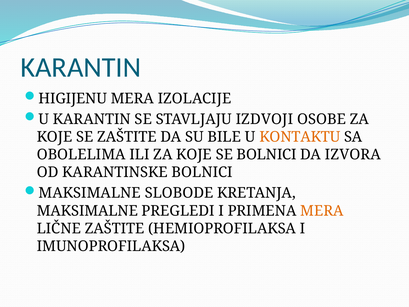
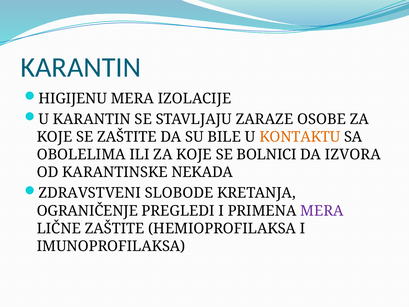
IZDVOJI: IZDVOJI -> ZARAZE (264, 119)
KARANTINSKE BOLNICI: BOLNICI -> NEKADA (202, 172)
MAKSIMALNE: MAKSIMALNE -> ZDRAVSTVENI (90, 193)
MAKSIMALNE: MAKSIMALNE -> OGRANIČENJE (87, 211)
MERA colour: orange -> purple (322, 211)
